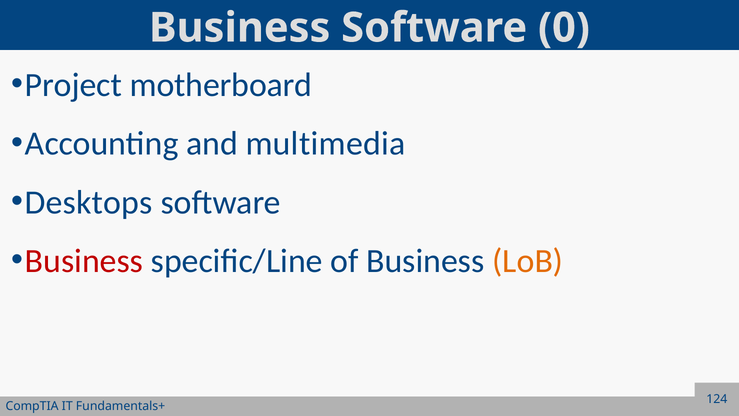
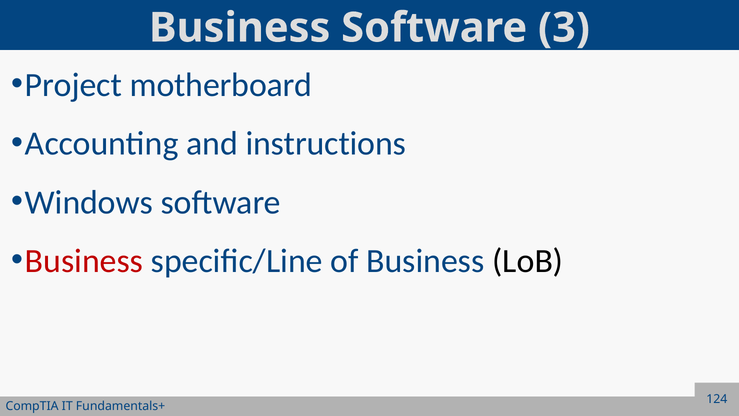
0: 0 -> 3 (564, 28)
multimedia: multimedia -> instructions (326, 144)
Desktops: Desktops -> Windows (89, 202)
LoB colour: orange -> black (528, 261)
